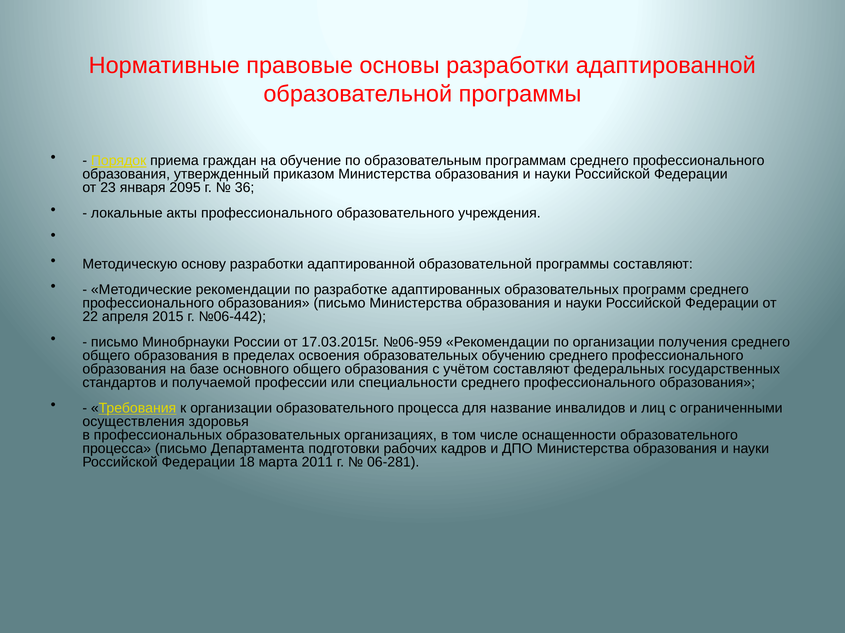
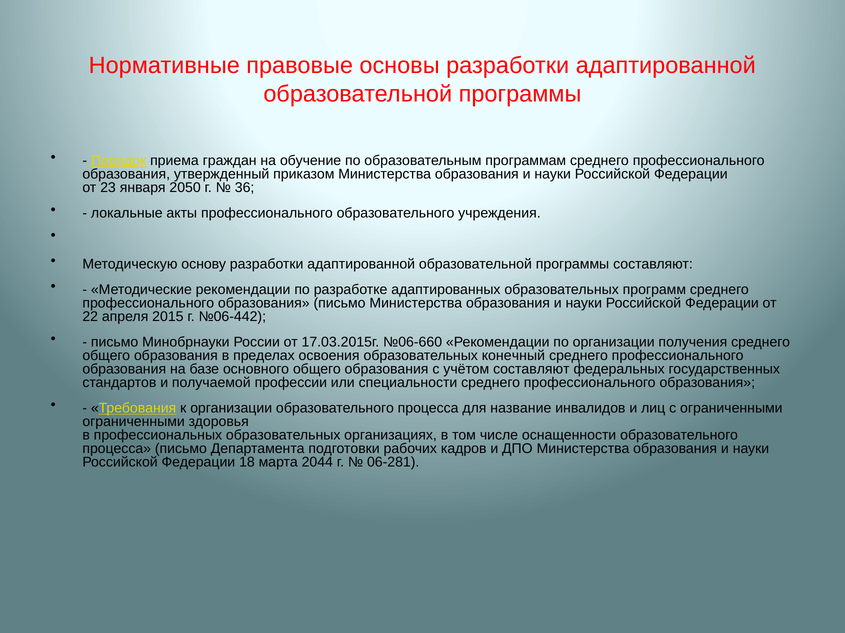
2095: 2095 -> 2050 (185, 188)
№06-959: №06-959 -> №06-660 (413, 343)
обучению: обучению -> конечный (513, 356)
осуществления: осуществления -> ограниченными (134, 422)
2011: 2011 -> 2044 (317, 463)
